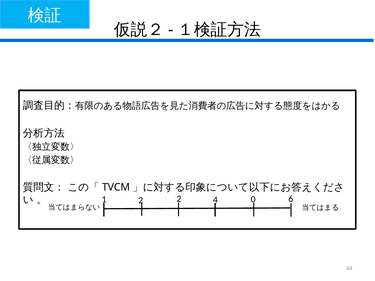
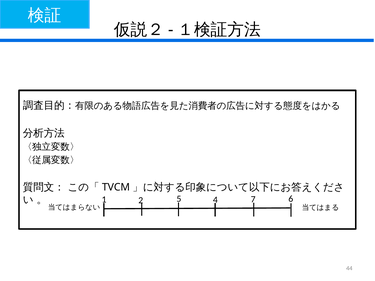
2 2: 2 -> 5 (179, 199)
0: 0 -> 7 (253, 200)
